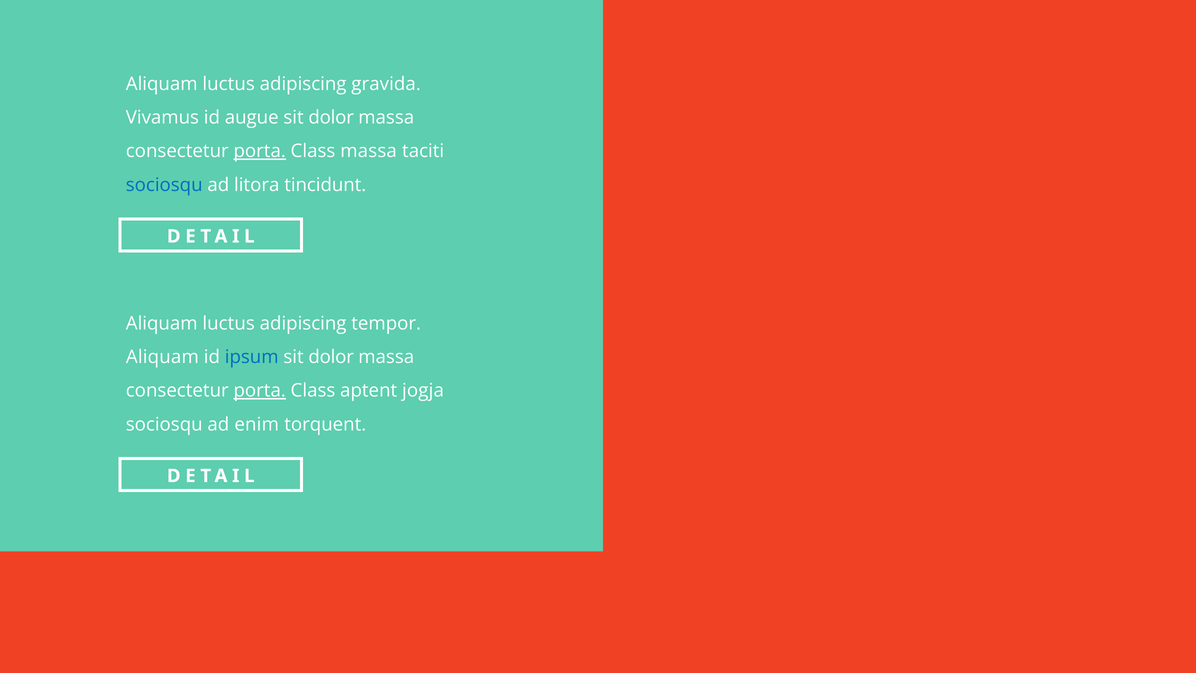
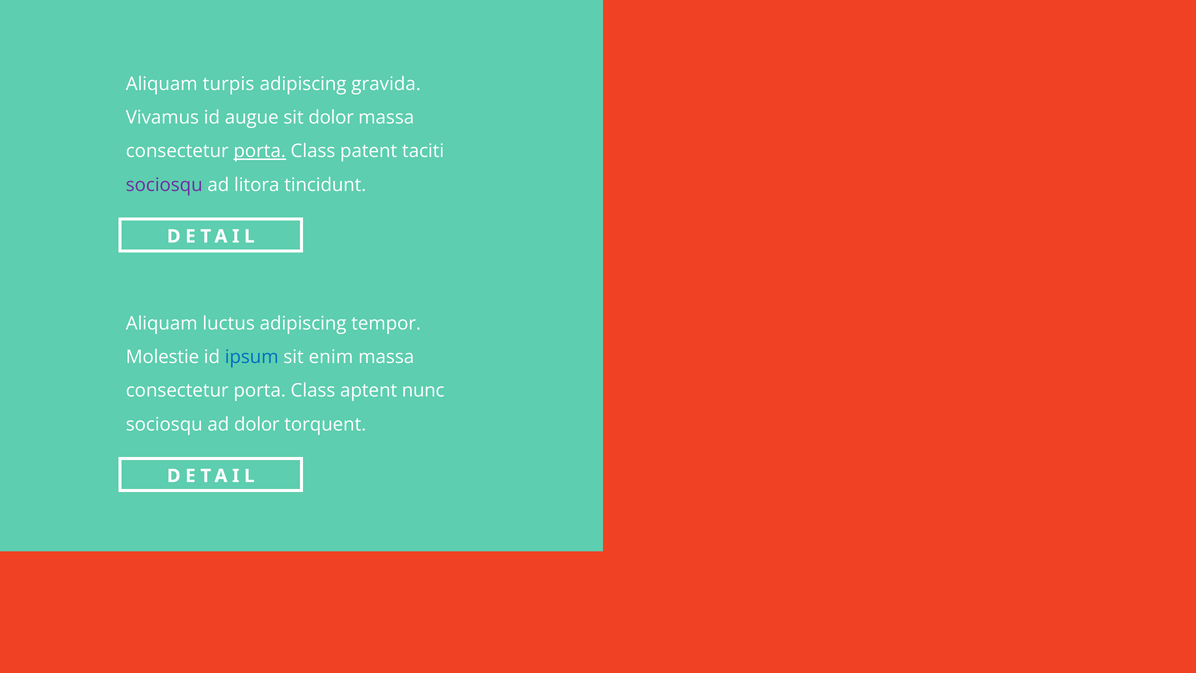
luctus: luctus -> turpis (229, 84)
Class massa: massa -> patent (369, 151)
sociosqu colour: blue -> purple (164, 185)
Aliquam: Aliquam -> Molestie (162, 357)
dolor: dolor -> enim (331, 357)
porta underline: present -> none (260, 391)
jogja: jogja -> nunc (423, 391)
ad enim: enim -> dolor (257, 424)
